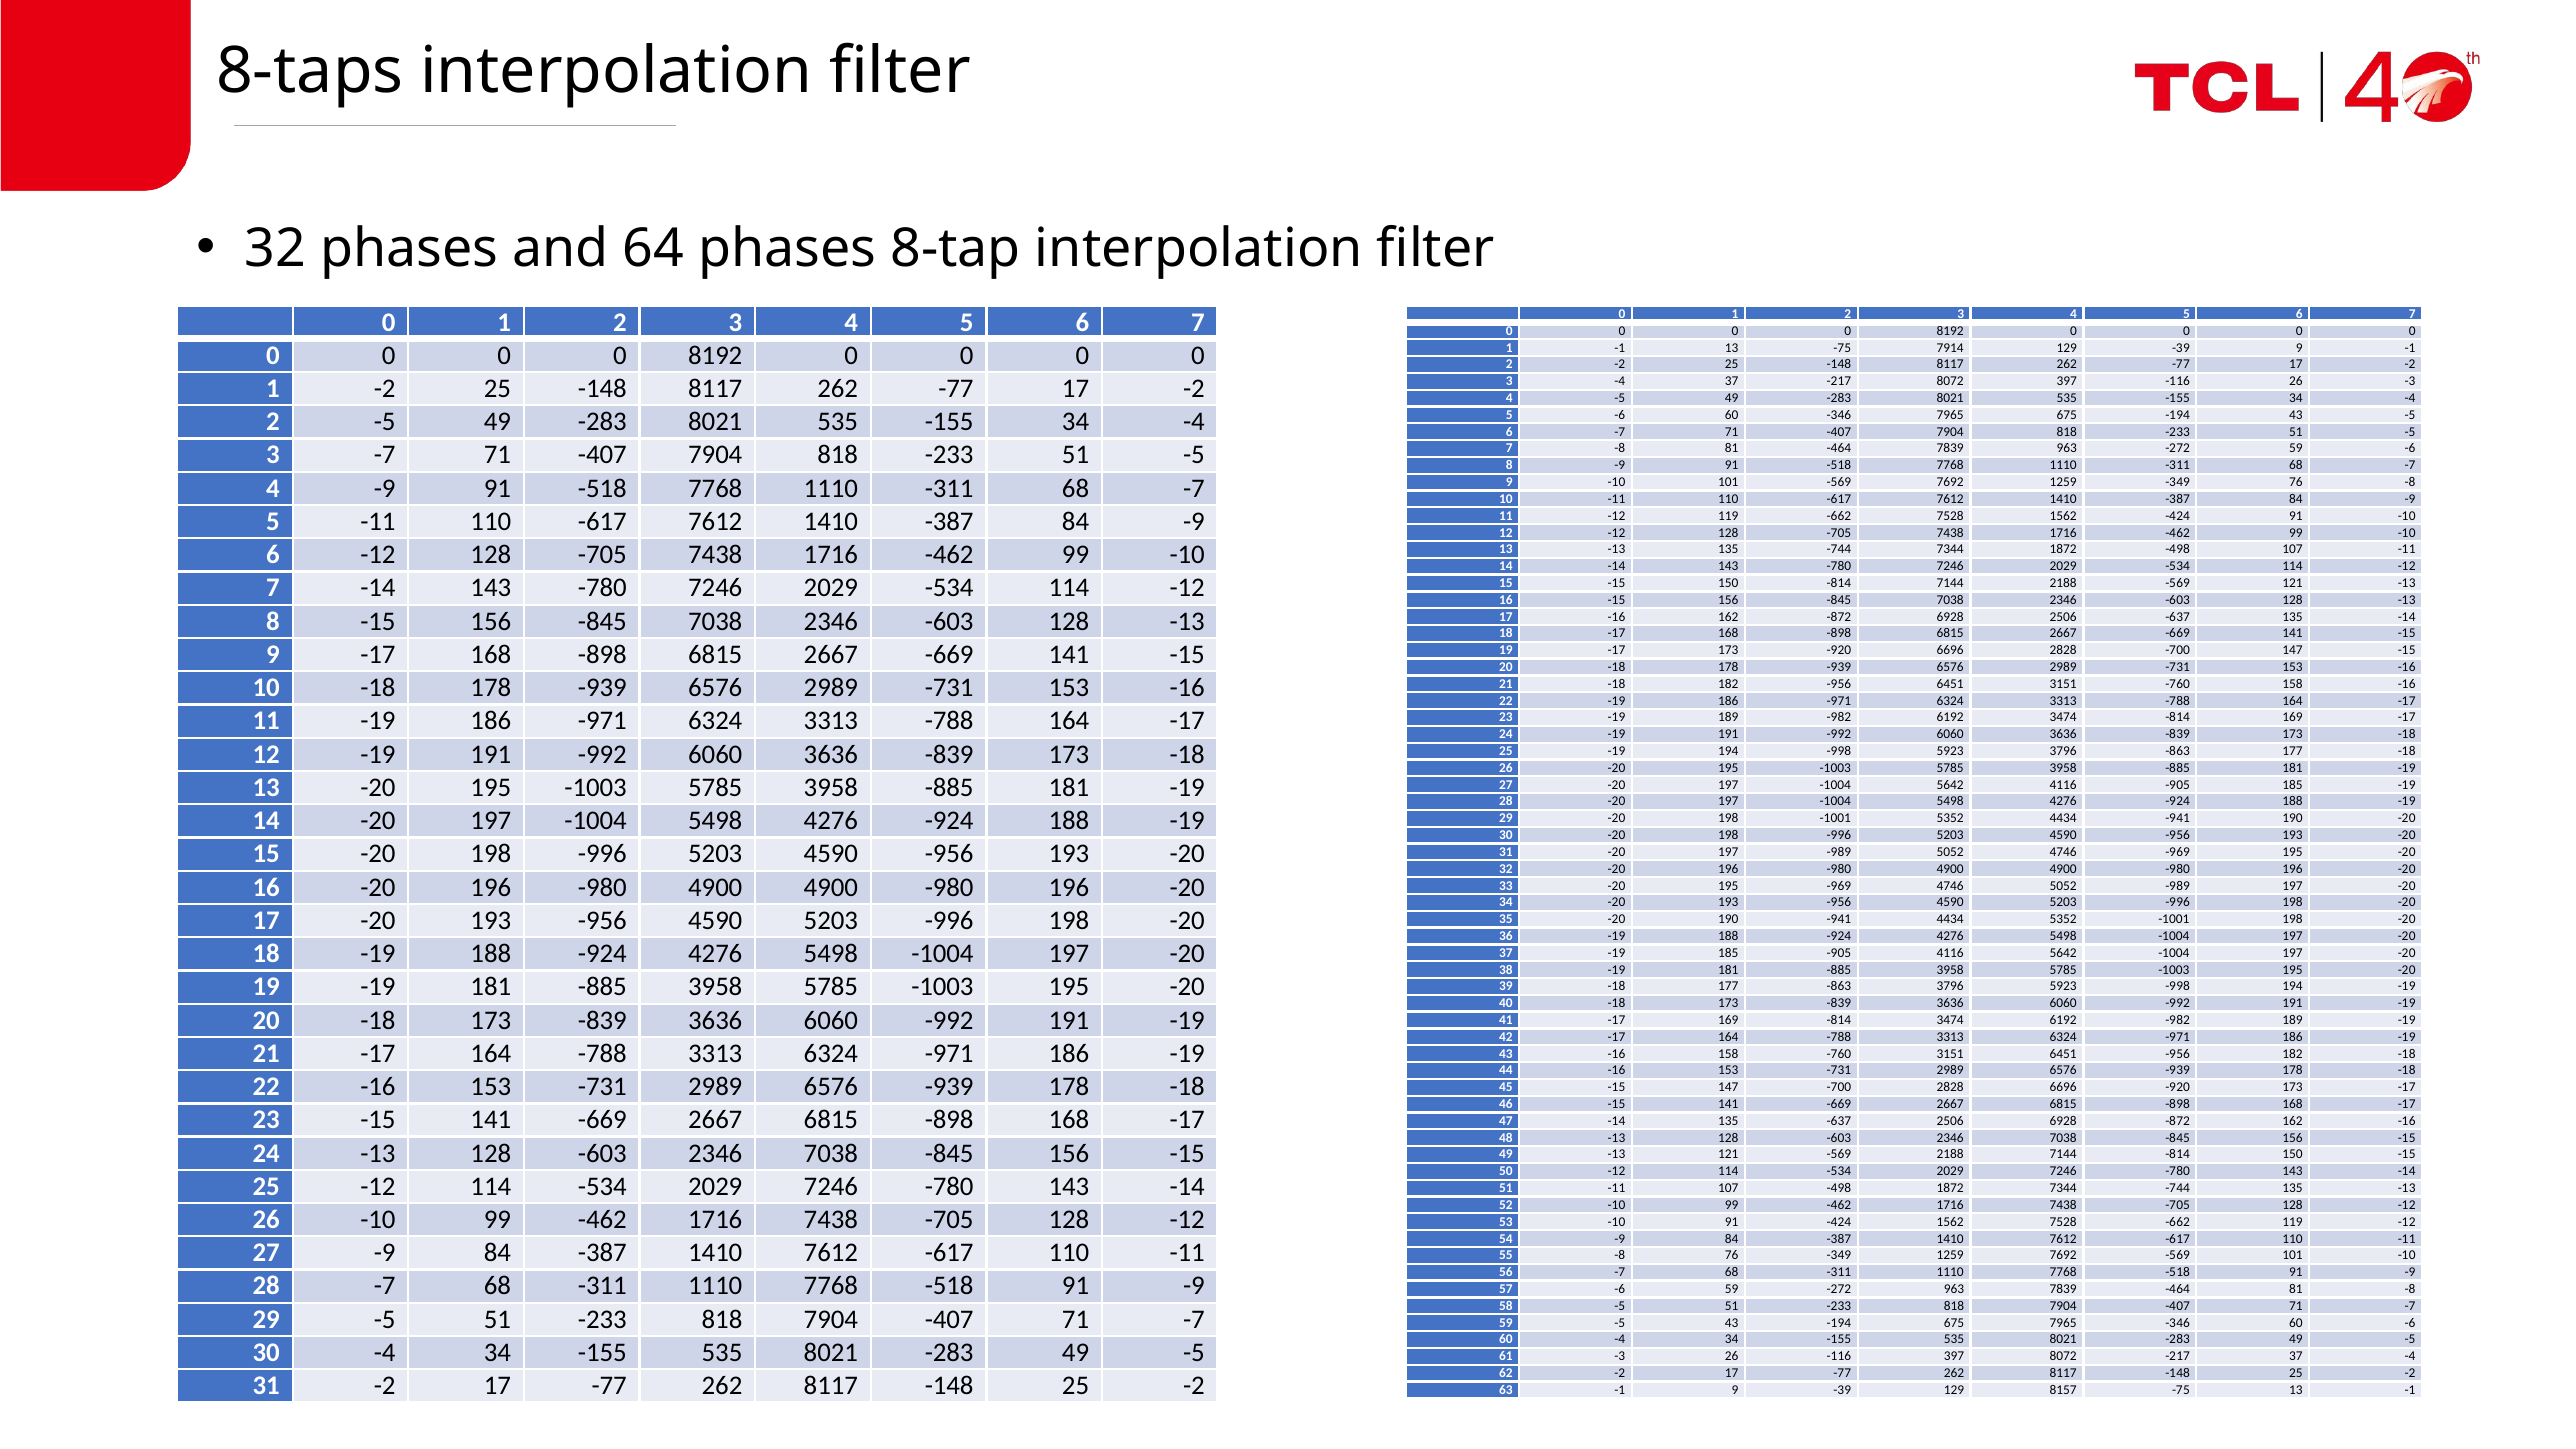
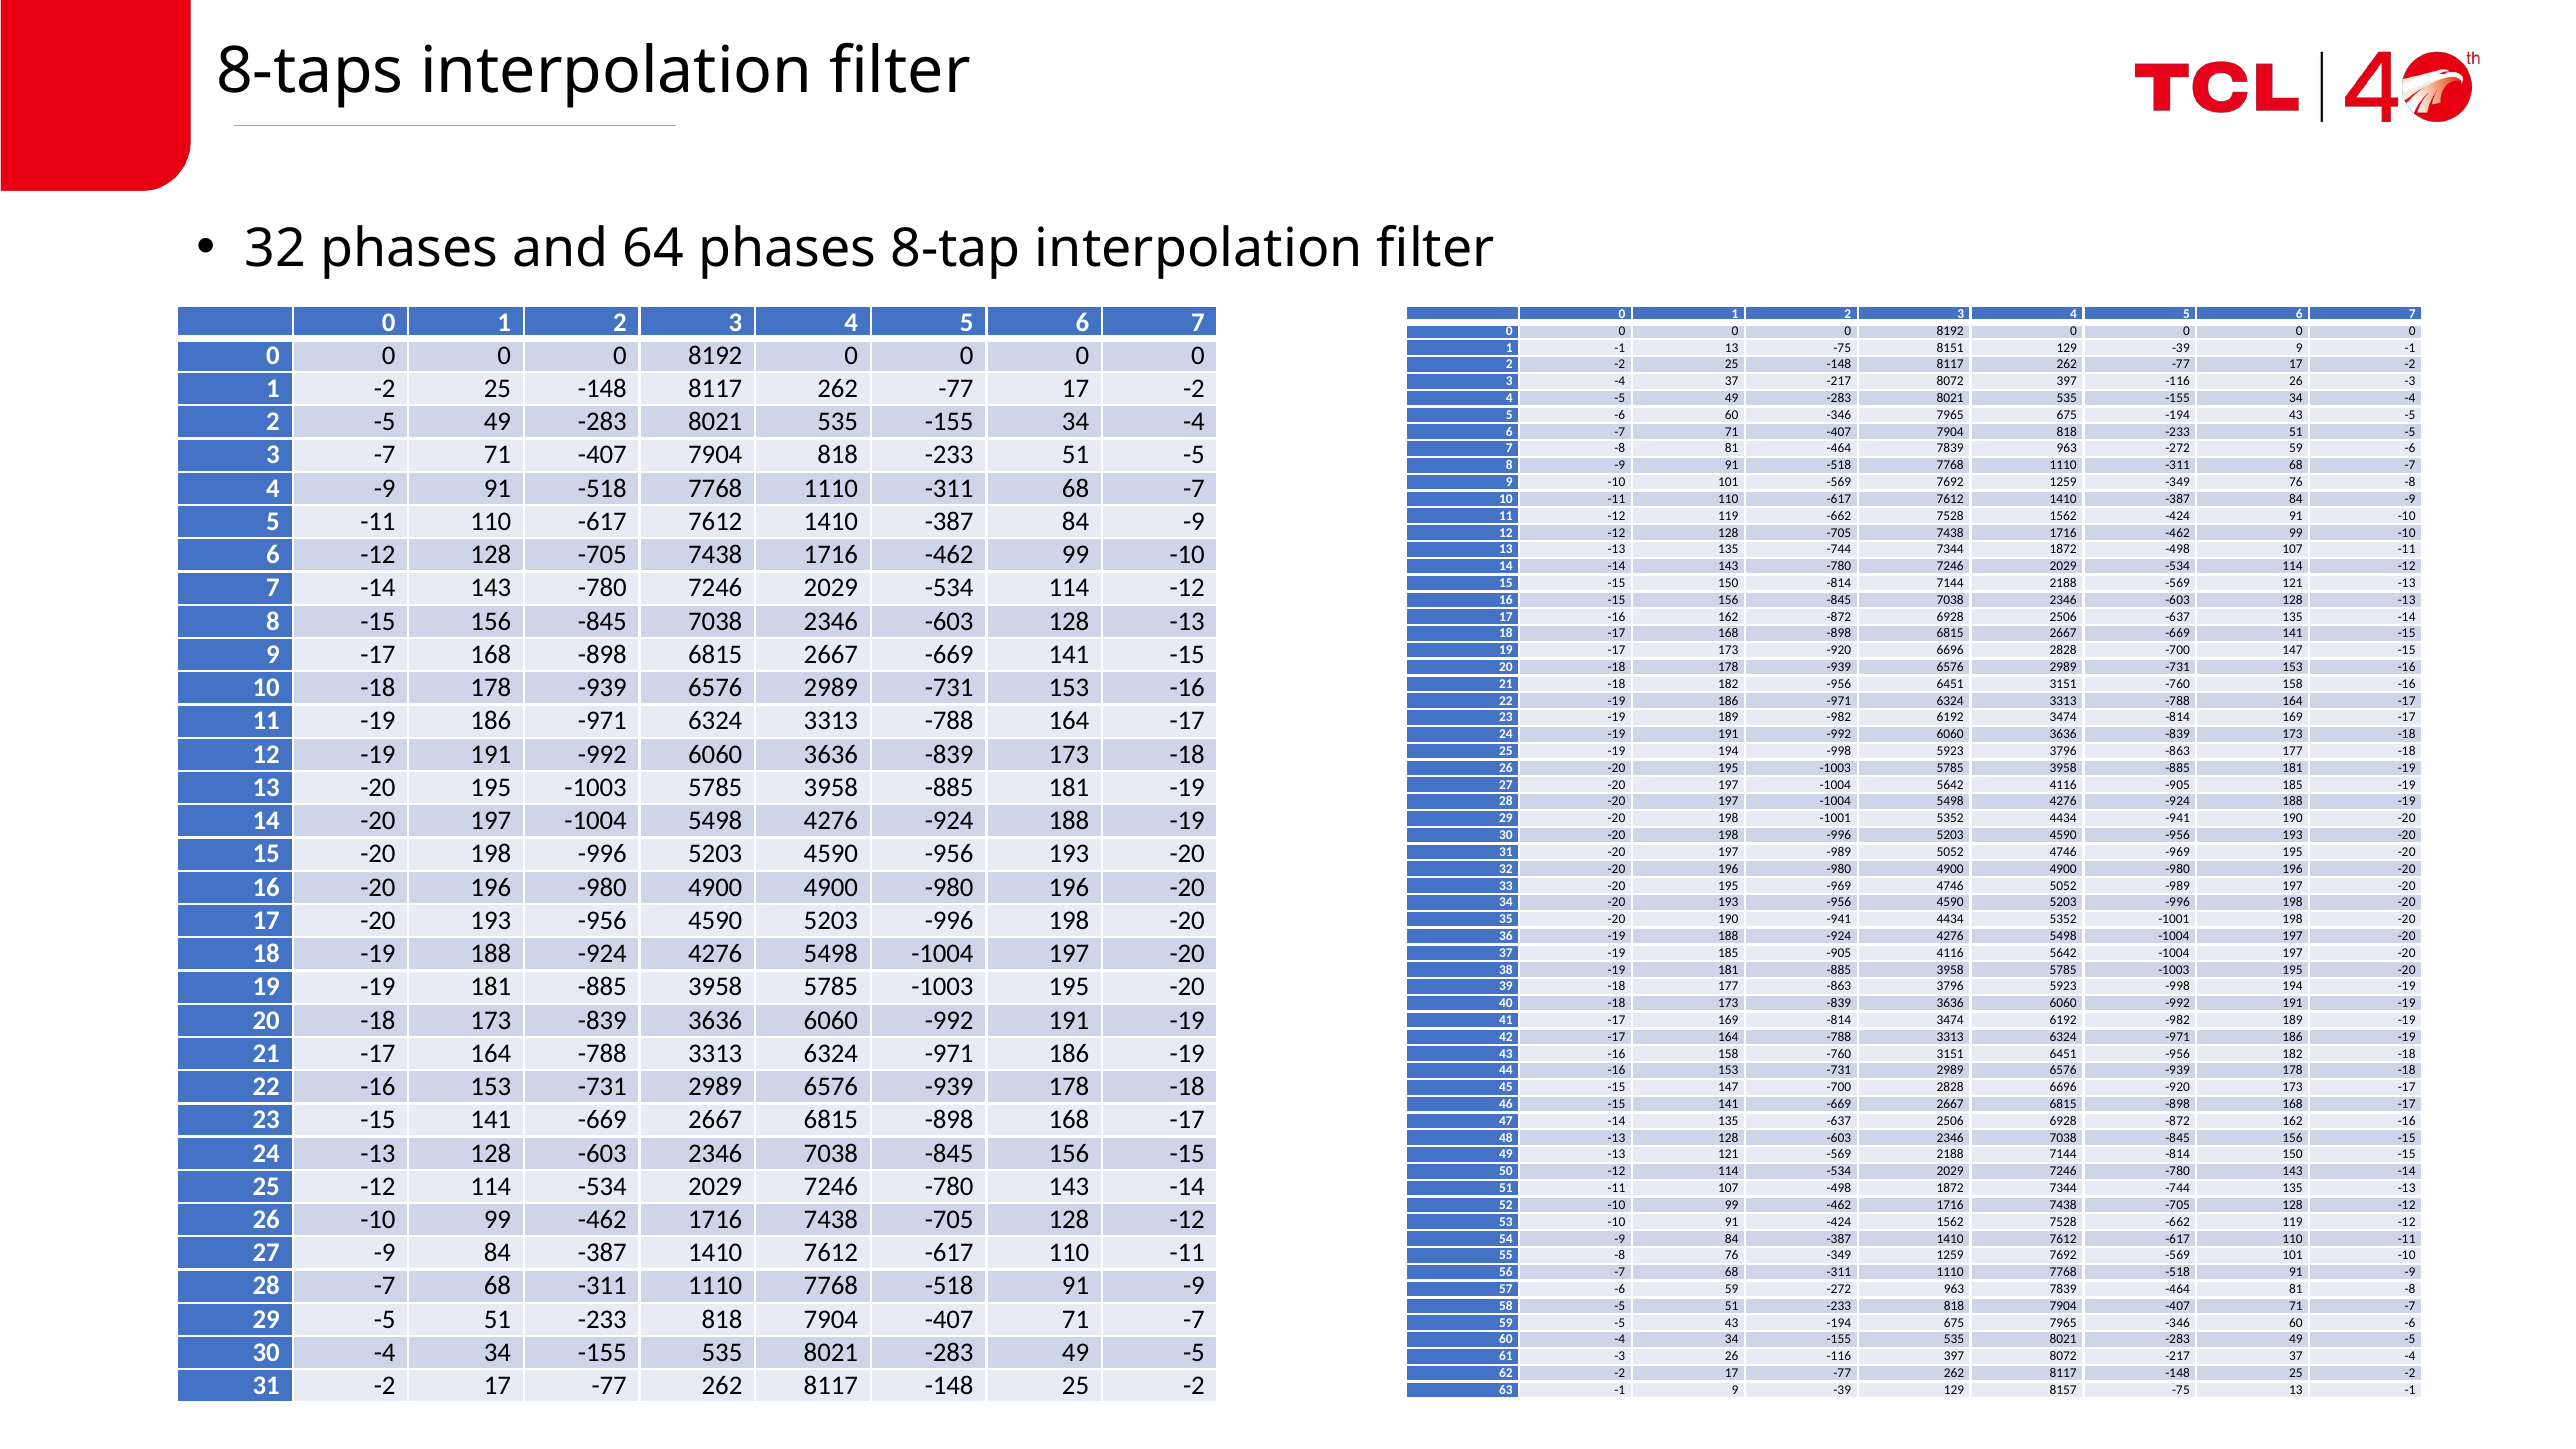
7914: 7914 -> 8151 (1950, 348)
